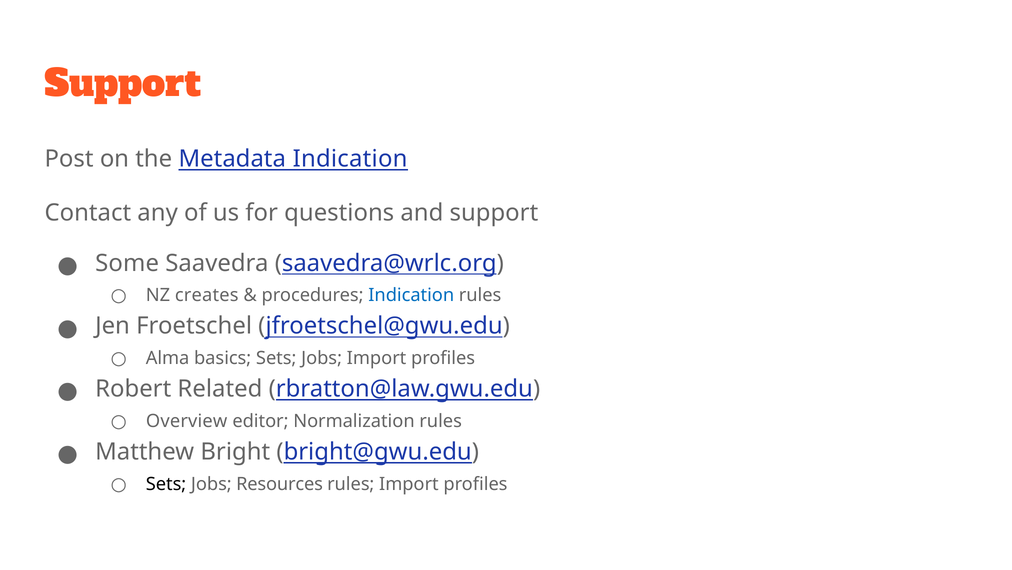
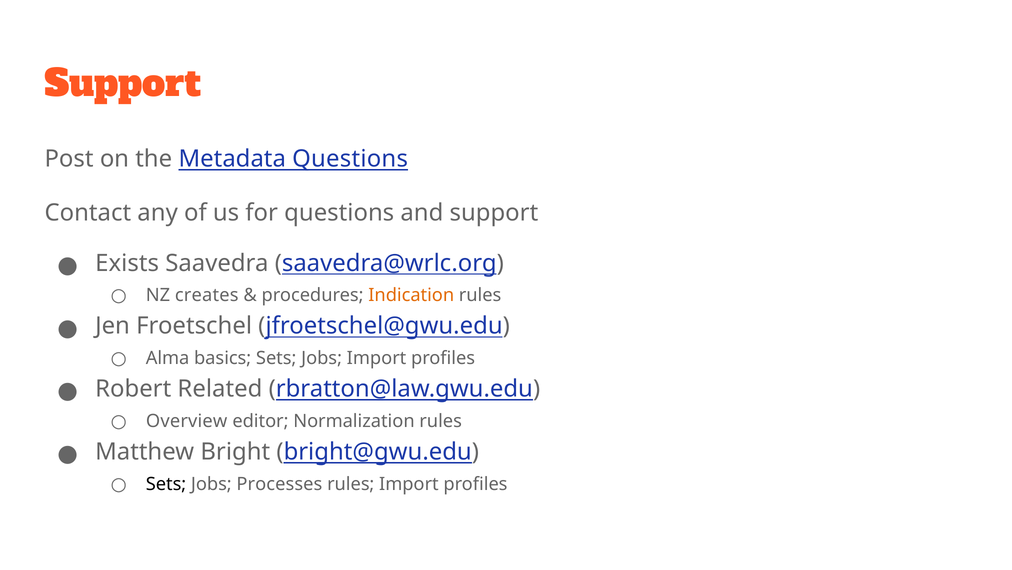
Metadata Indication: Indication -> Questions (350, 159)
Some: Some -> Exists (127, 263)
Indication colour: blue -> orange (411, 295)
Resources: Resources -> Processes (279, 484)
